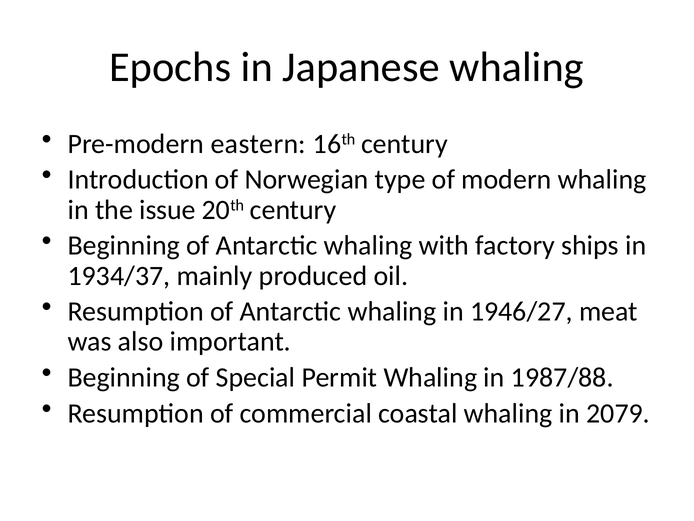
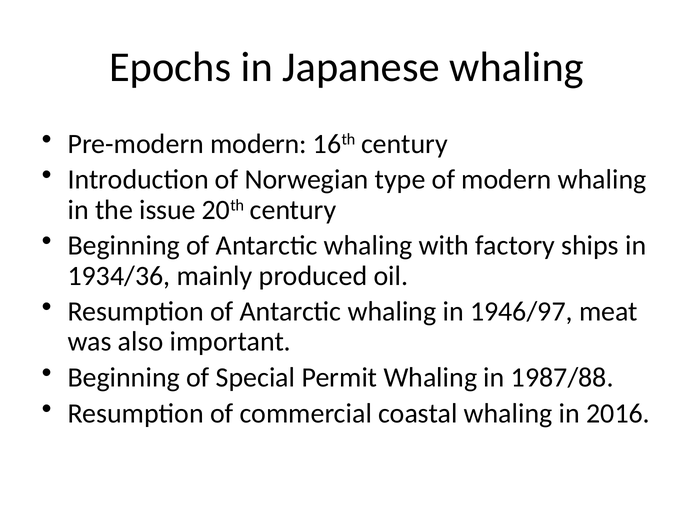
Pre-modern eastern: eastern -> modern (259, 144)
1934/37: 1934/37 -> 1934/36 (119, 276)
1946/27: 1946/27 -> 1946/97 (521, 311)
2079: 2079 -> 2016 (618, 413)
